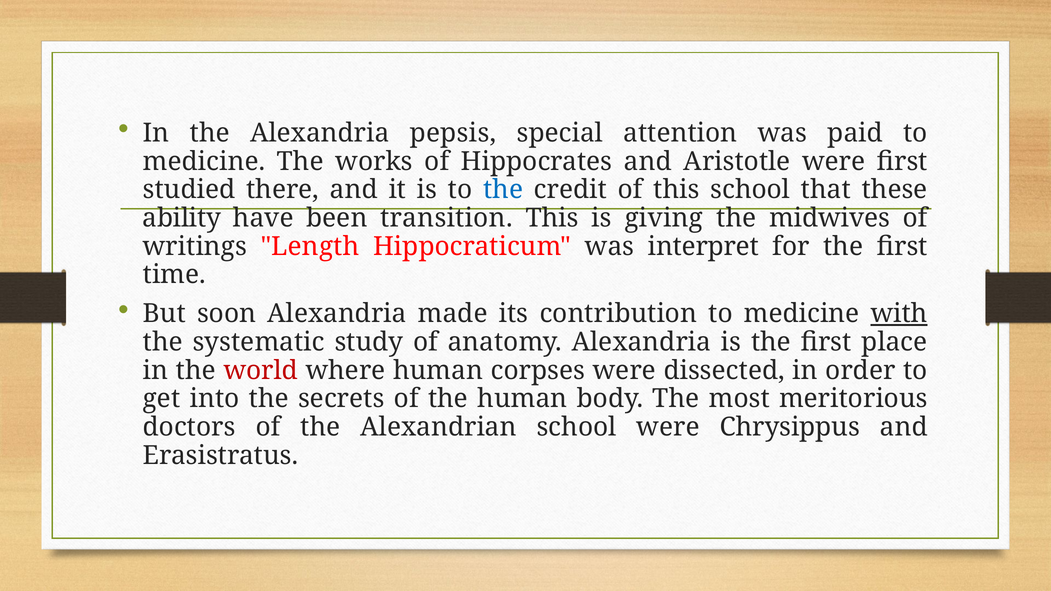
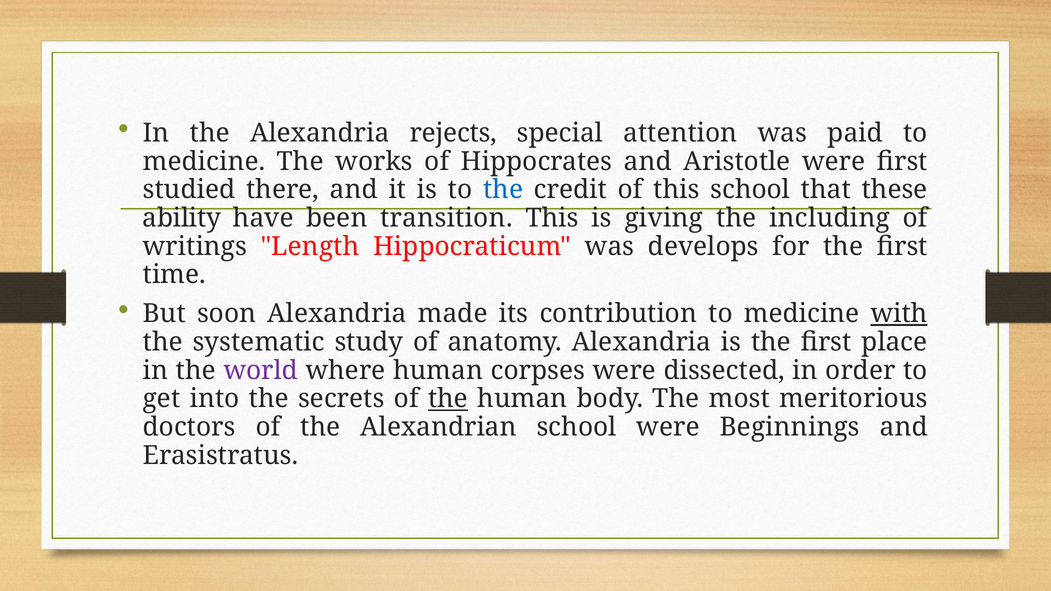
pepsis: pepsis -> rejects (453, 133)
midwives: midwives -> including (829, 218)
interpret: interpret -> develops (703, 246)
world colour: red -> purple (261, 371)
the underline: none -> present (448, 399)
Chrysippus: Chrysippus -> Beginnings (790, 427)
